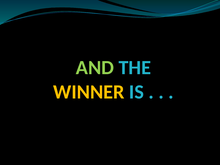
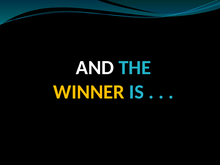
AND colour: light green -> white (95, 68)
